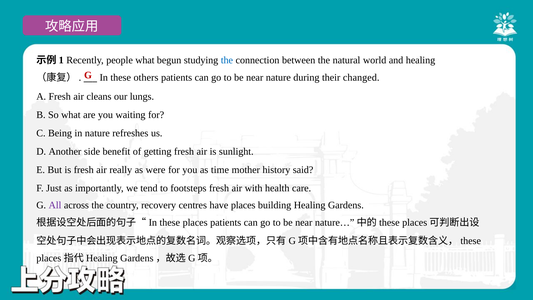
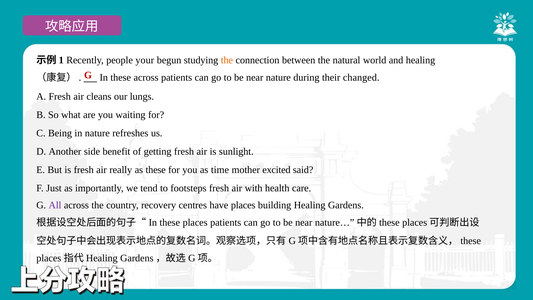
people what: what -> your (145, 60)
the colour: blue -> orange (227, 60)
these others: others -> across (146, 77)
as were: were -> these (156, 170)
history: history -> excited (276, 170)
